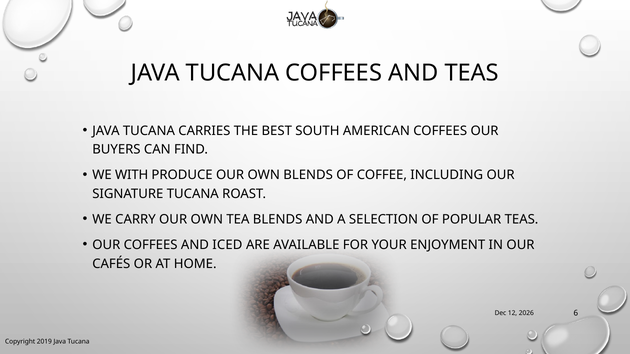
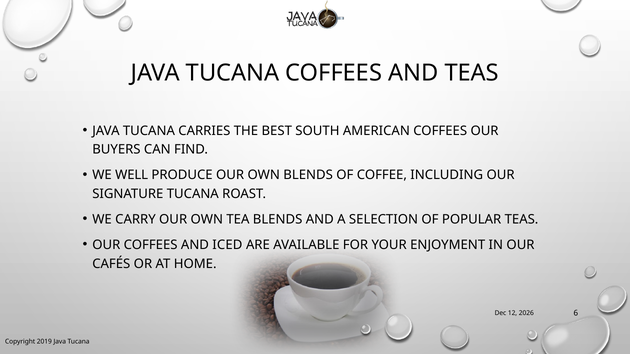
WITH: WITH -> WELL (132, 175)
